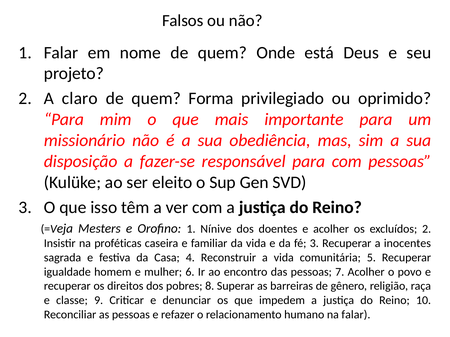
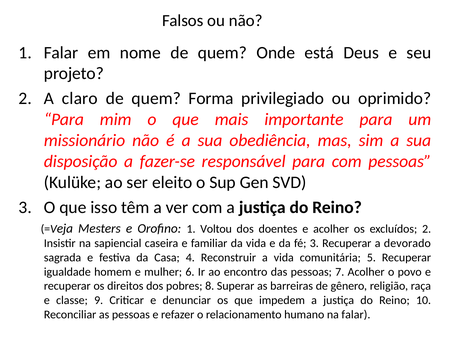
Nínive: Nínive -> Voltou (216, 229)
proféticas: proféticas -> sapiencial (118, 244)
inocentes: inocentes -> devorado (407, 244)
